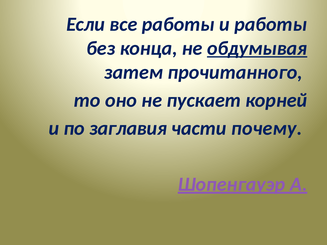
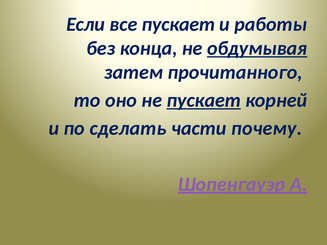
все работы: работы -> пускает (178, 24)
пускает underline: none -> present (204, 100)
заглавия: заглавия -> сделать (128, 128)
